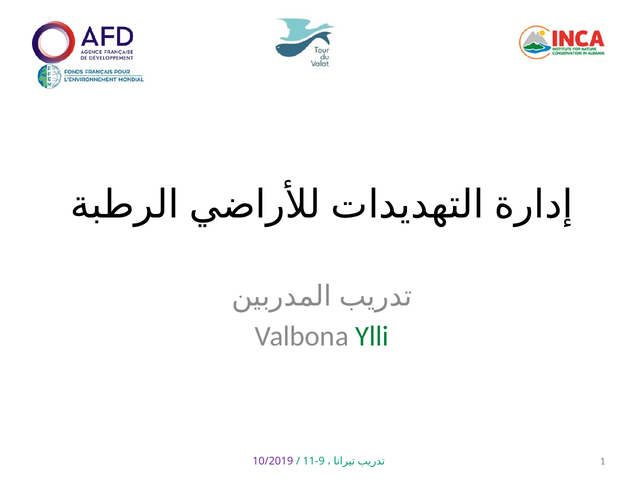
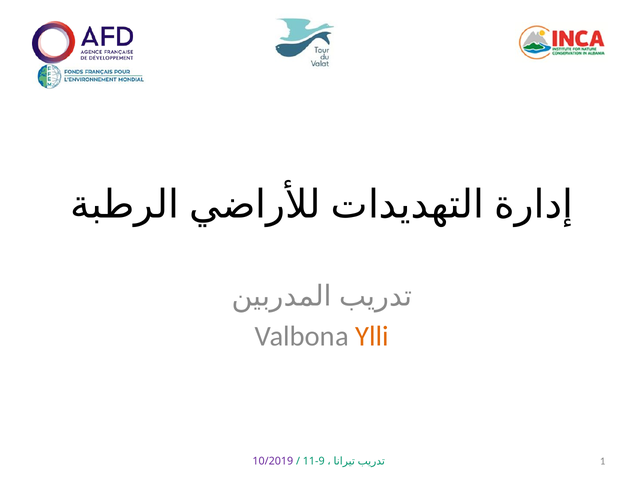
Ylli colour: green -> orange (372, 336)
